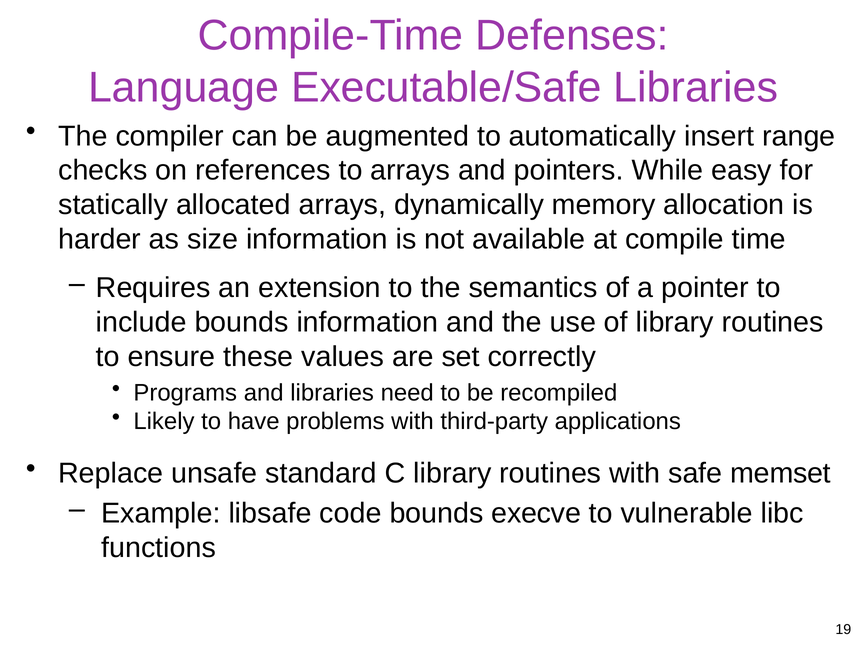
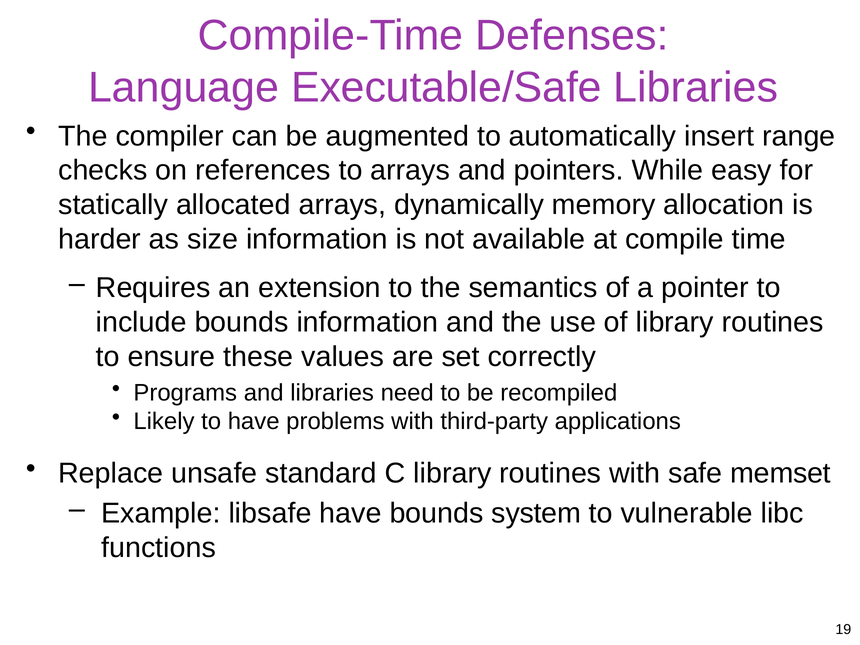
libsafe code: code -> have (350, 513)
execve: execve -> system (536, 513)
